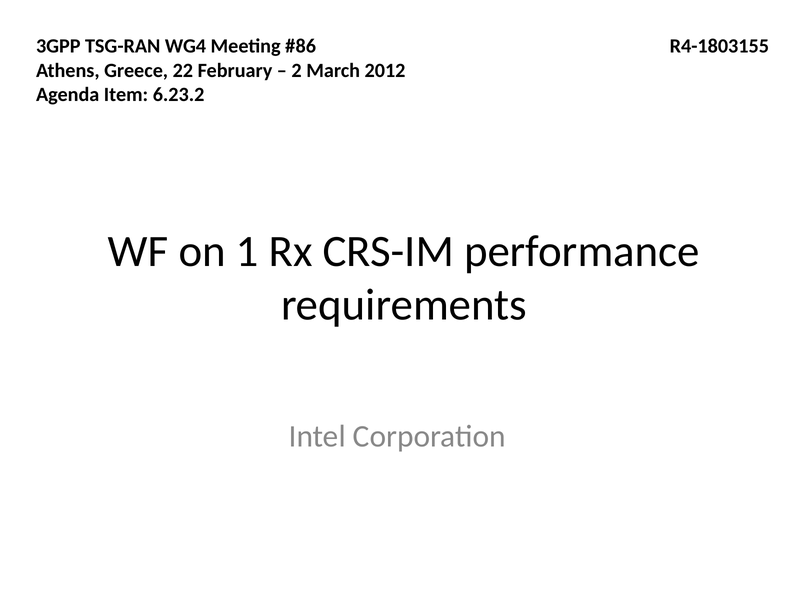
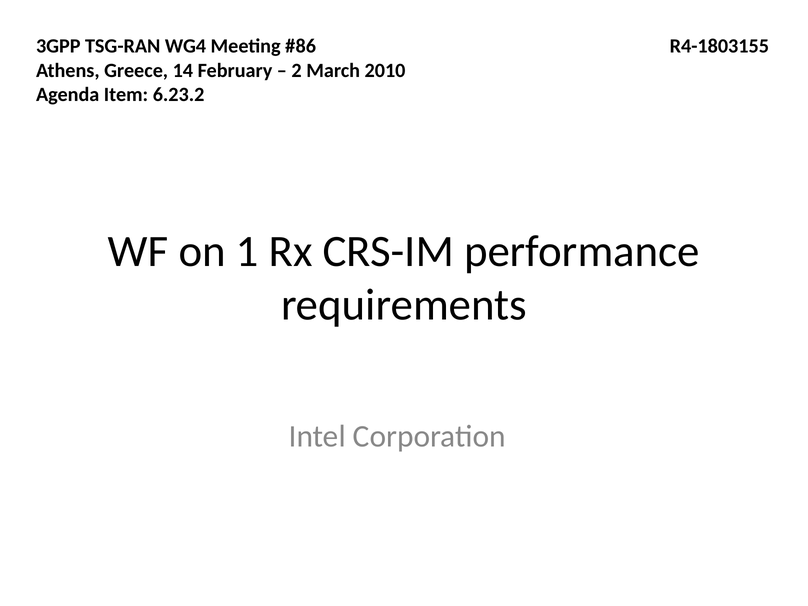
22: 22 -> 14 (183, 70)
2012: 2012 -> 2010 (385, 70)
